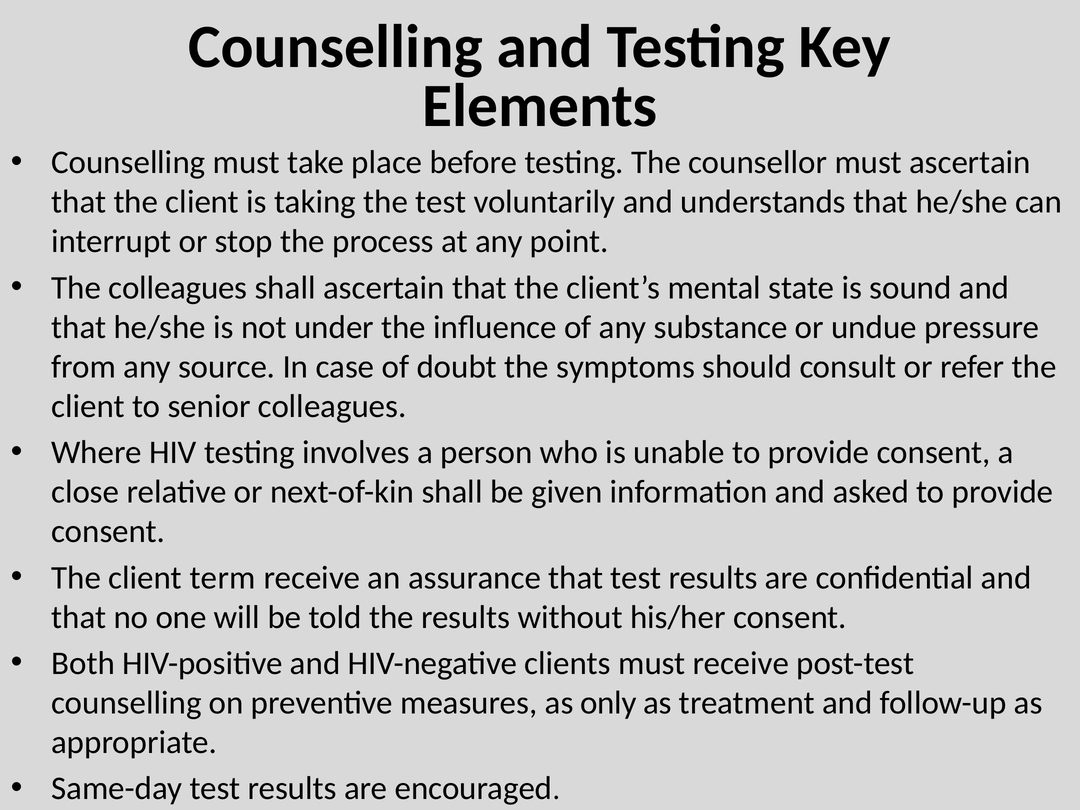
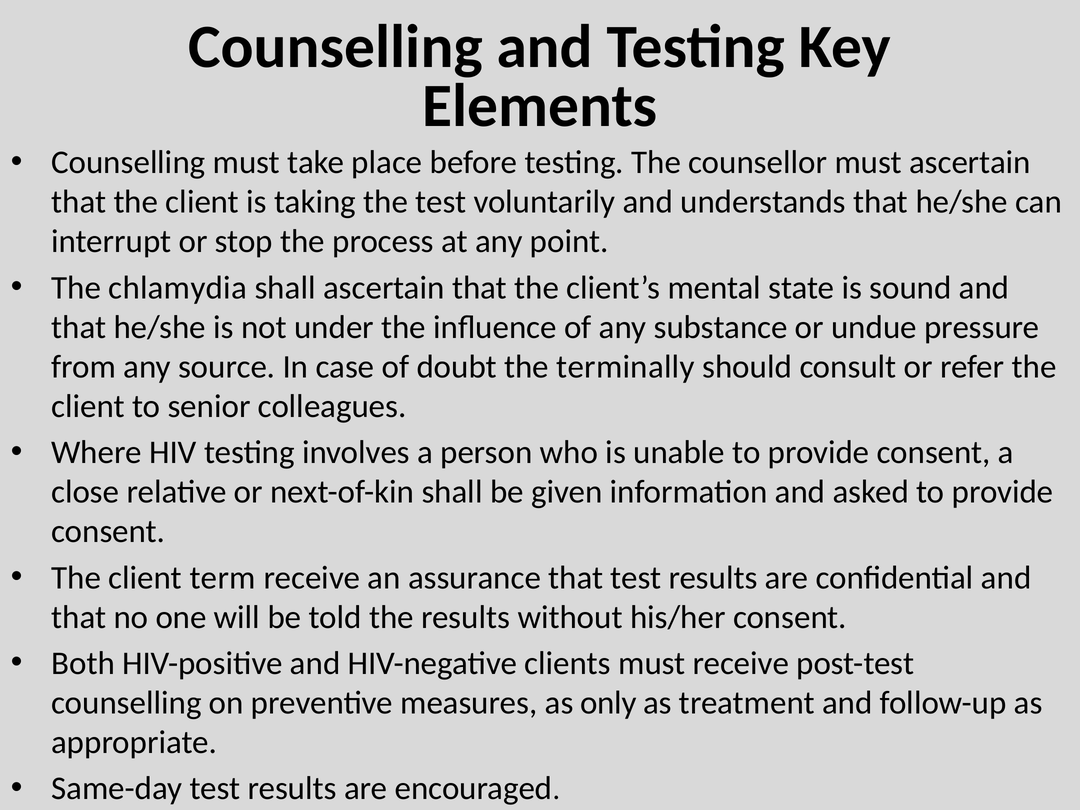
The colleagues: colleagues -> chlamydia (178, 288)
symptoms: symptoms -> terminally (625, 367)
